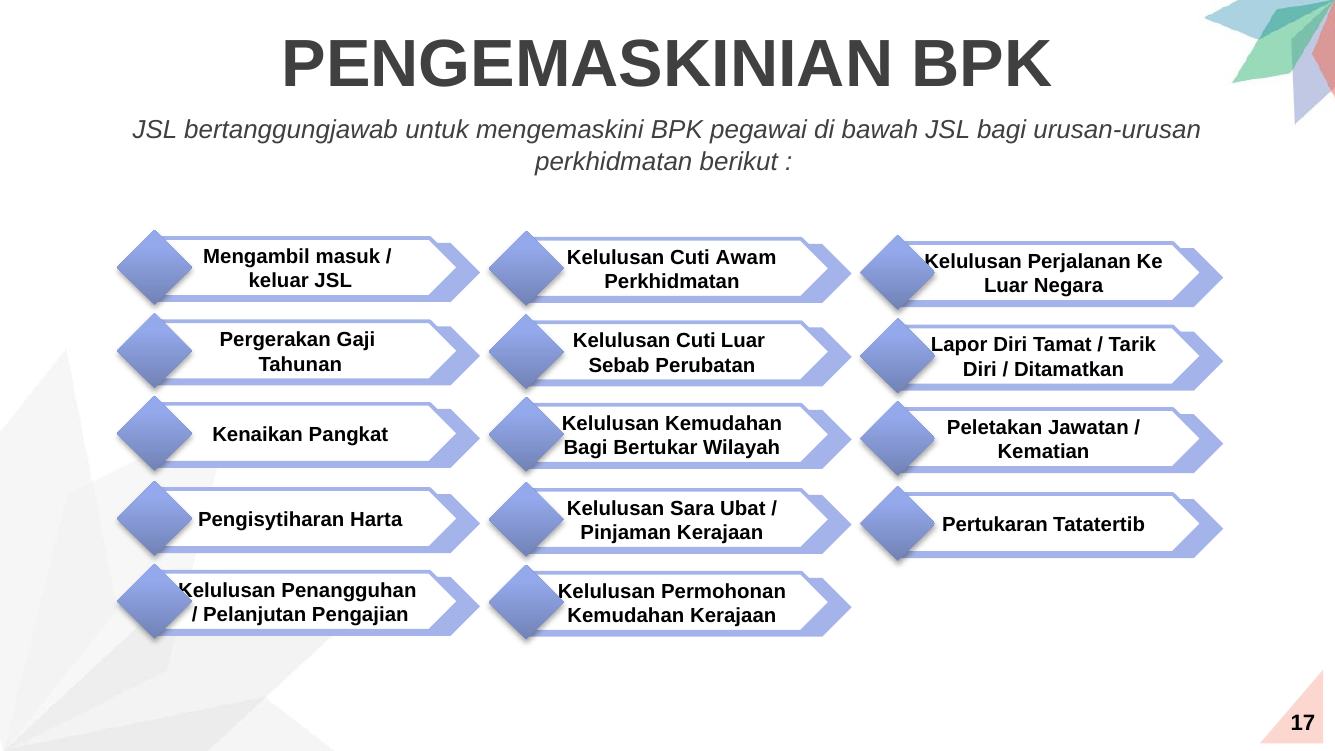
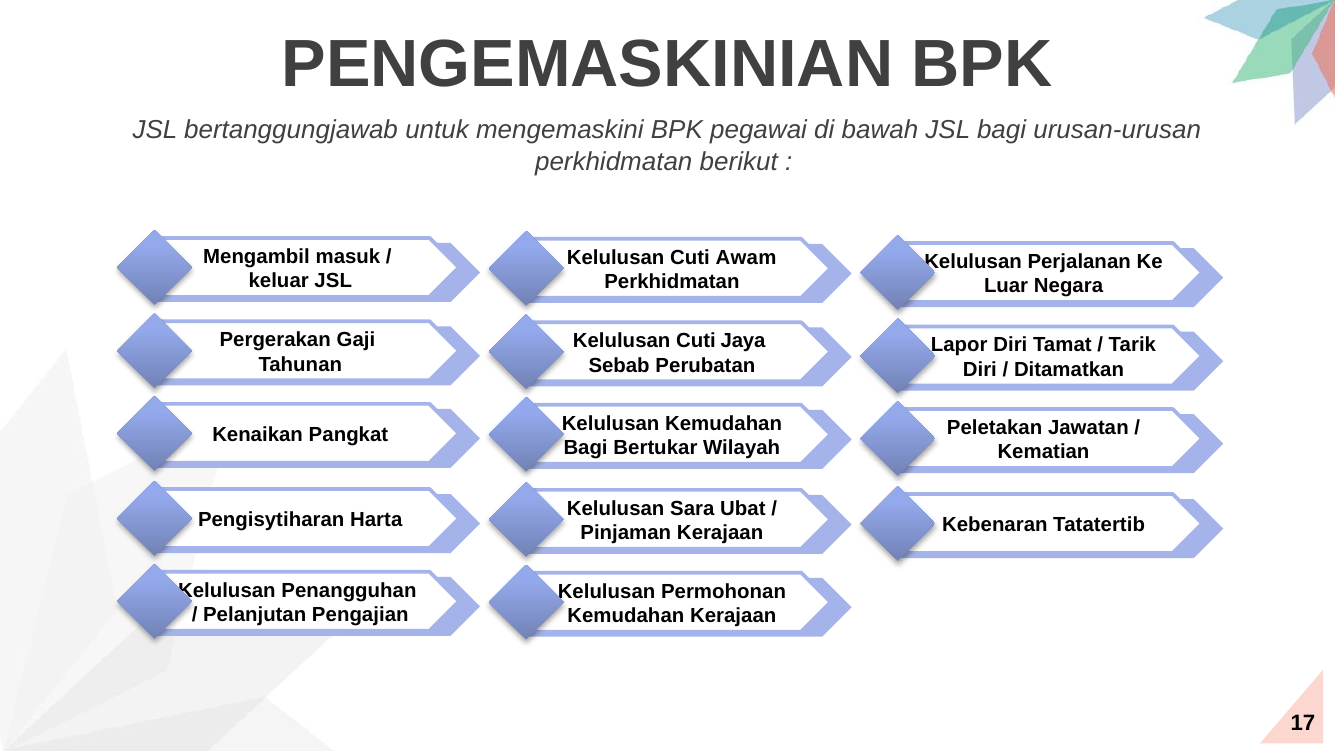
Cuti Luar: Luar -> Jaya (743, 341)
Pertukaran: Pertukaran -> Kebenaran (995, 525)
